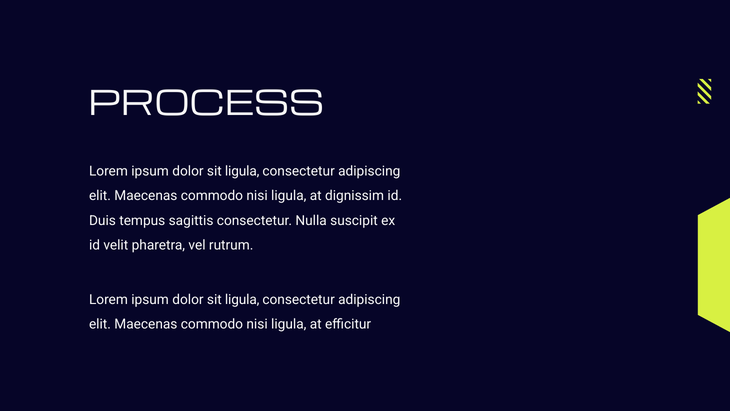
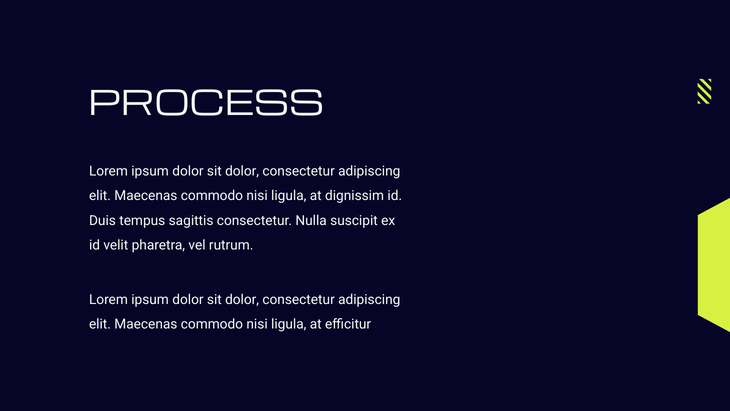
ligula: ligula -> dolor (242, 171)
ligula: ligula -> dolor (242, 299)
